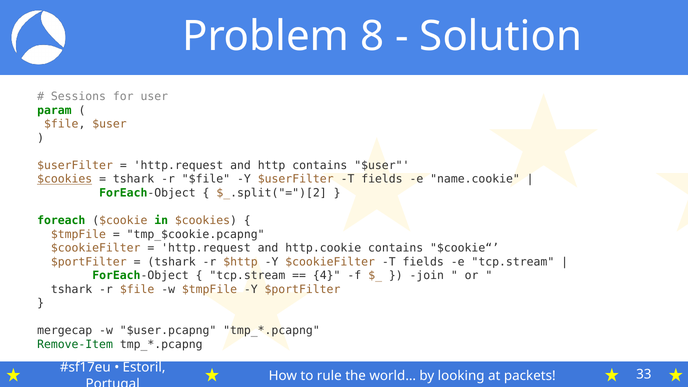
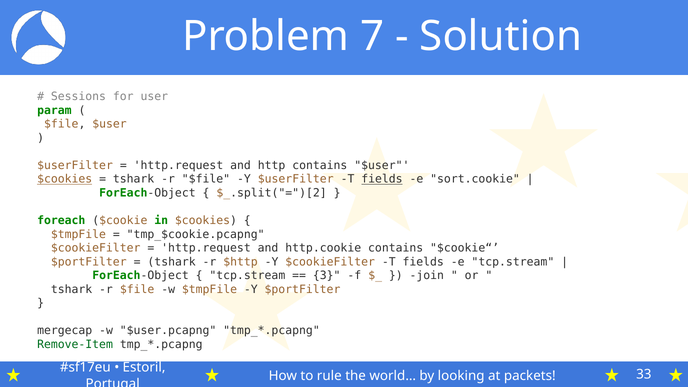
8: 8 -> 7 (372, 37)
fields underline: none -> present (382, 179)
name.cookie: name.cookie -> sort.cookie (475, 179)
4: 4 -> 3 (327, 276)
